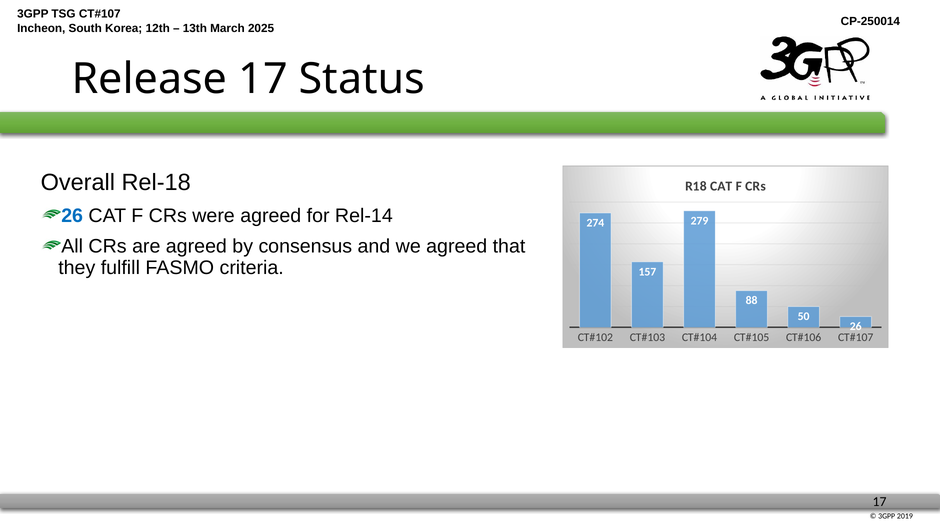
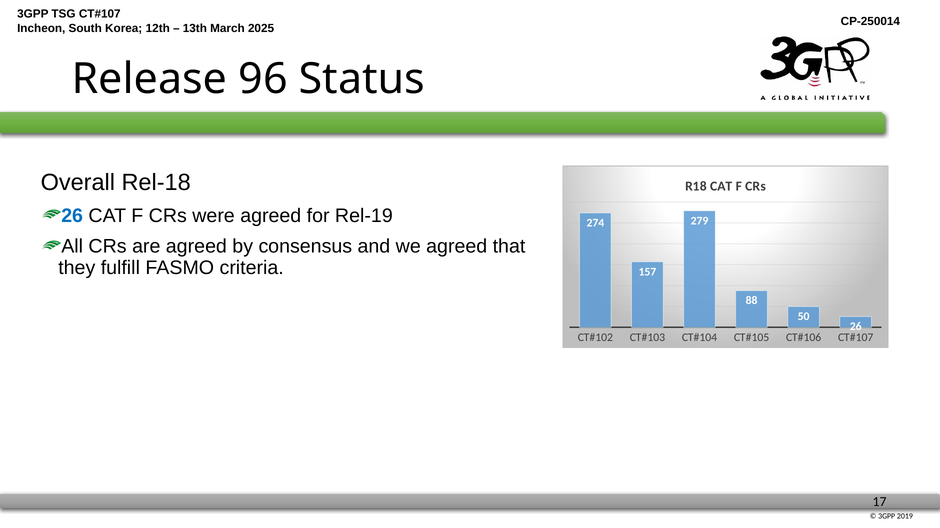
Release 17: 17 -> 96 (263, 79)
Rel-14: Rel-14 -> Rel-19 (364, 216)
